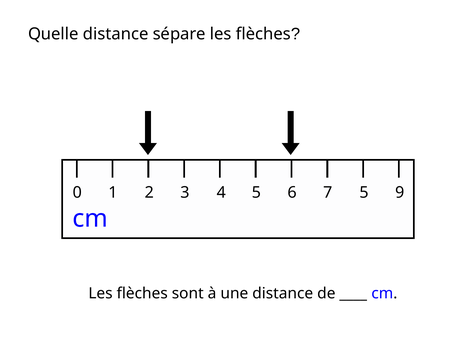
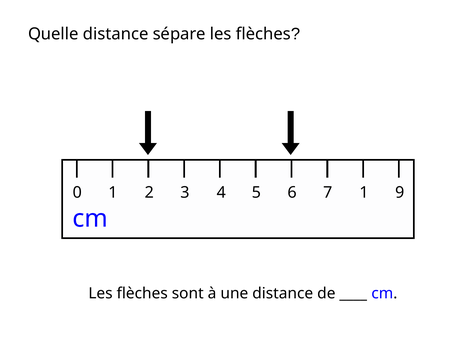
7 5: 5 -> 1 (364, 193)
